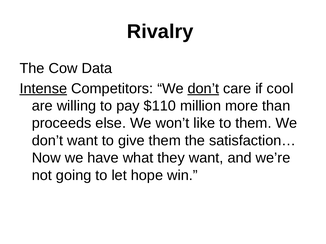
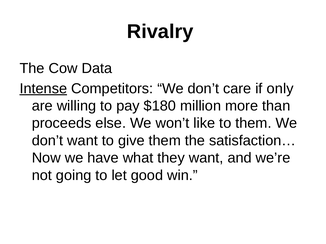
don’t underline: present -> none (203, 89)
cool: cool -> only (280, 89)
$110: $110 -> $180 (160, 106)
hope: hope -> good (147, 176)
